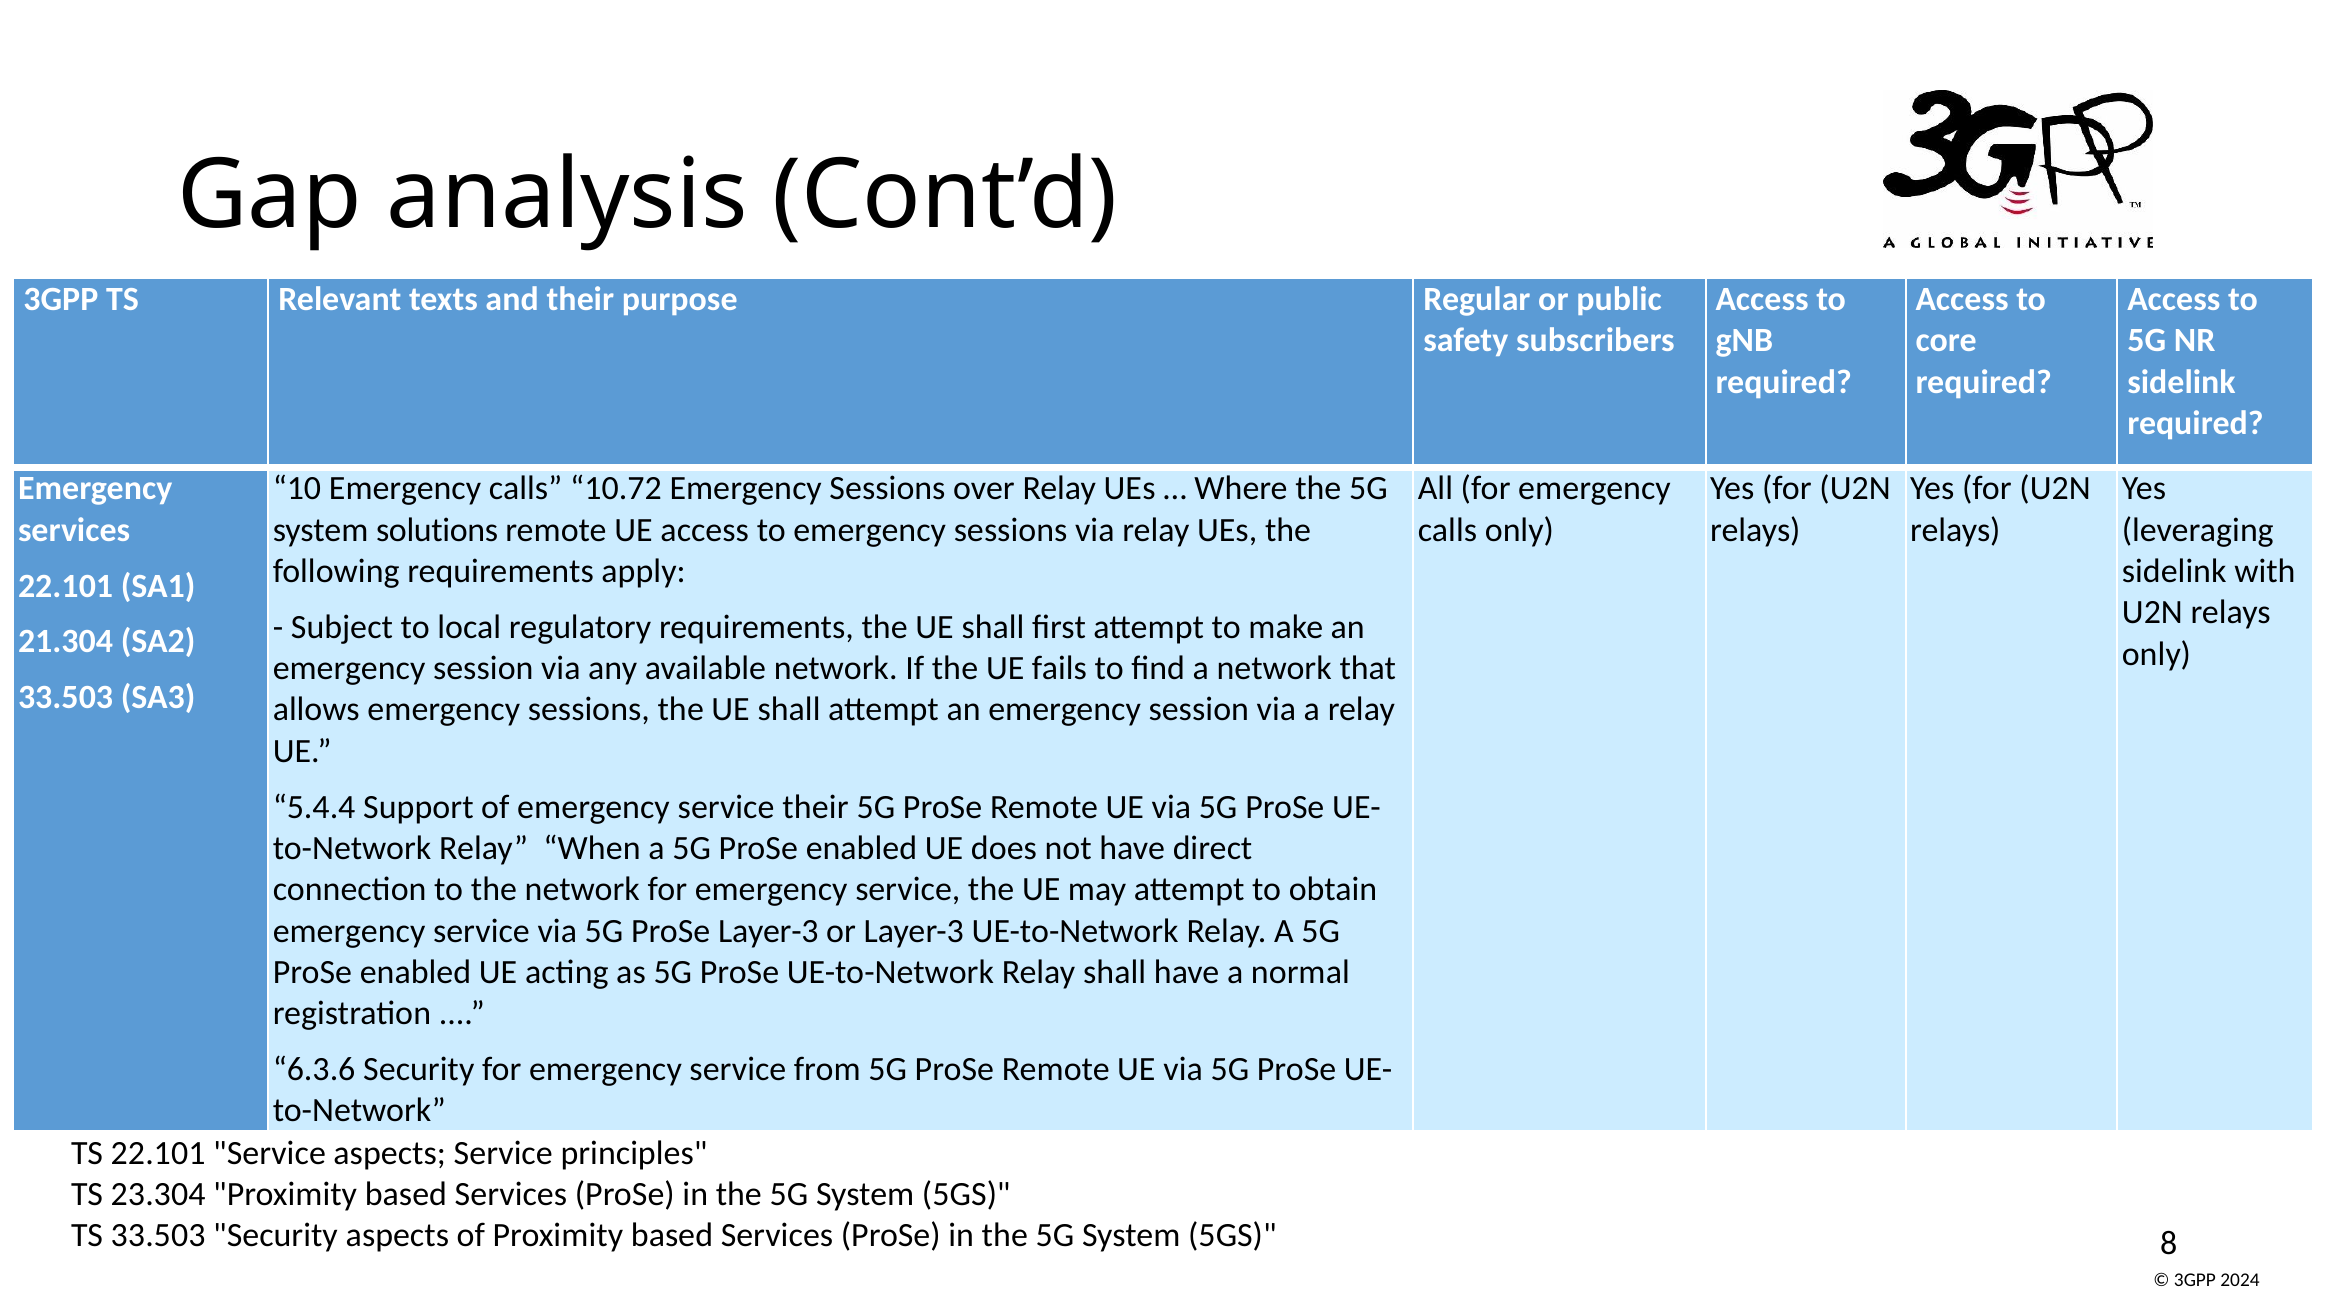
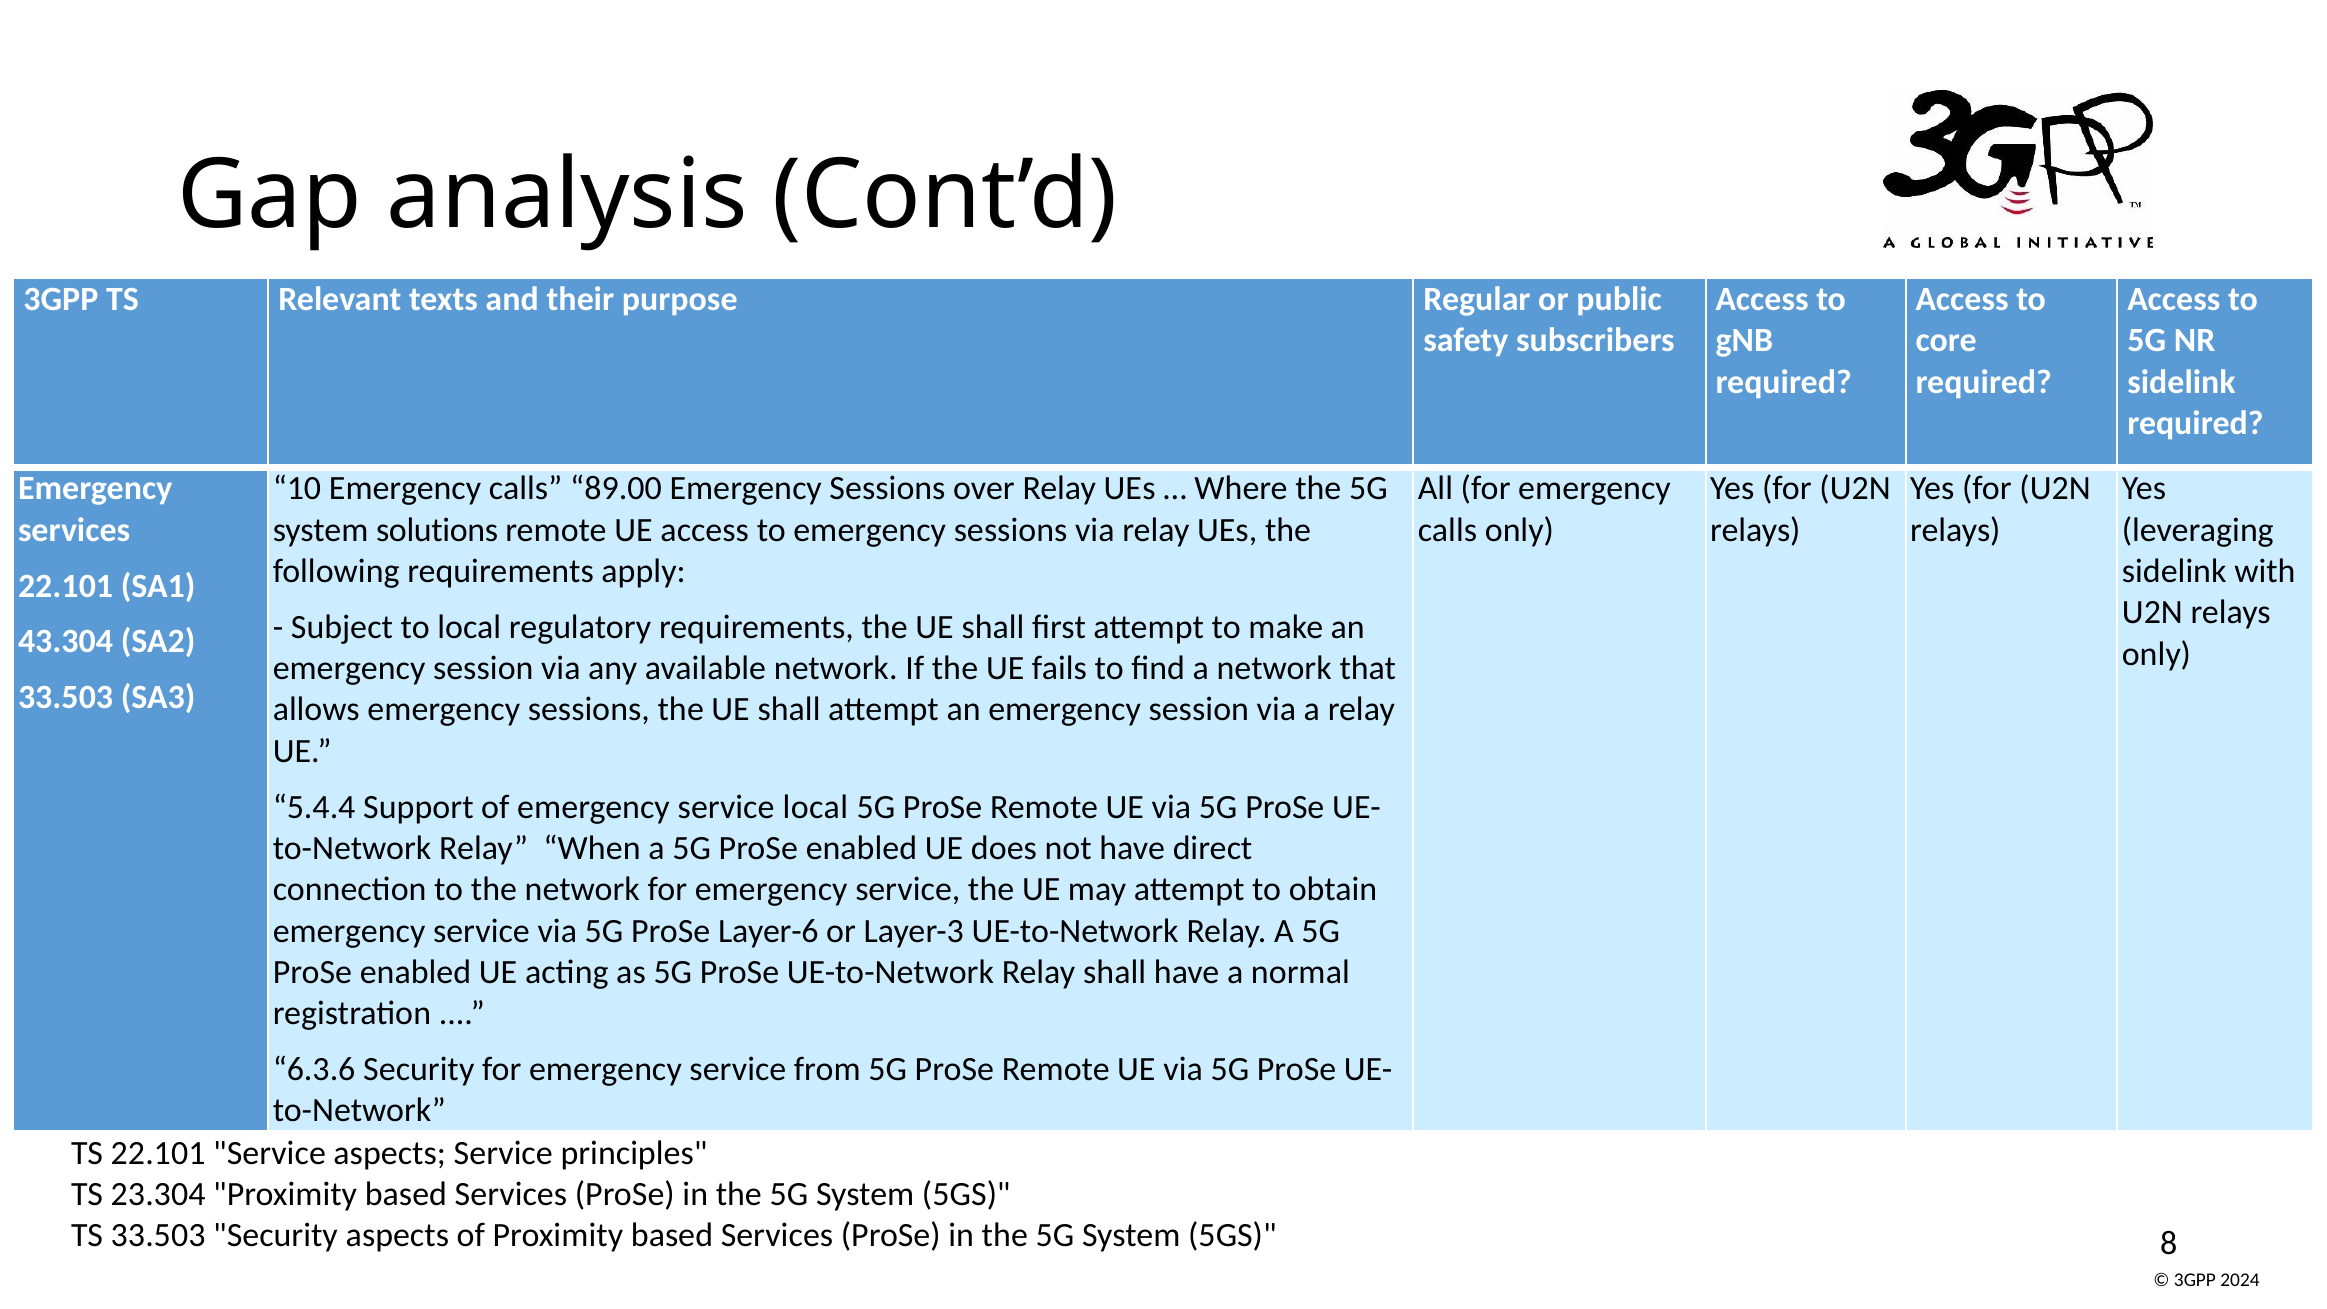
10.72: 10.72 -> 89.00 (616, 489)
21.304: 21.304 -> 43.304 (66, 642)
service their: their -> local (815, 807)
ProSe Layer-3: Layer-3 -> Layer-6 (768, 931)
